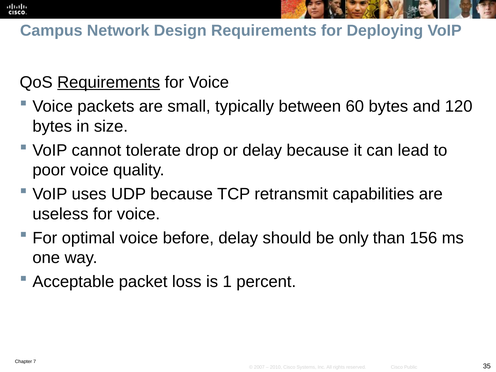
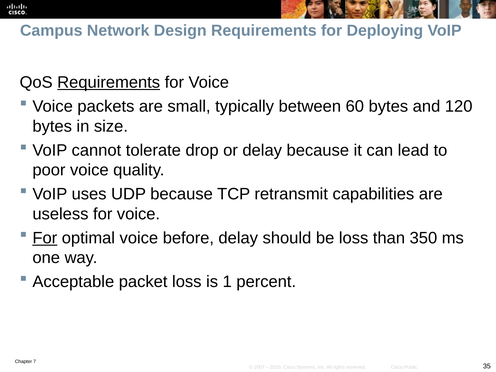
For underline: none -> present (45, 238)
be only: only -> loss (354, 238)
156: 156 -> 350 (423, 238)
